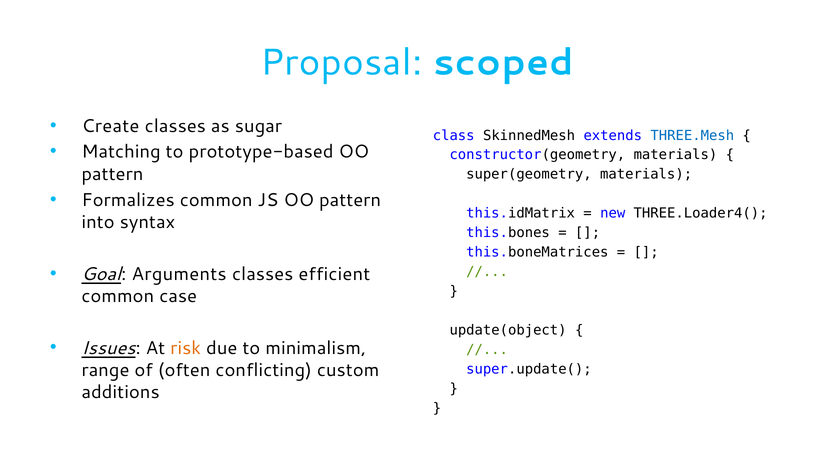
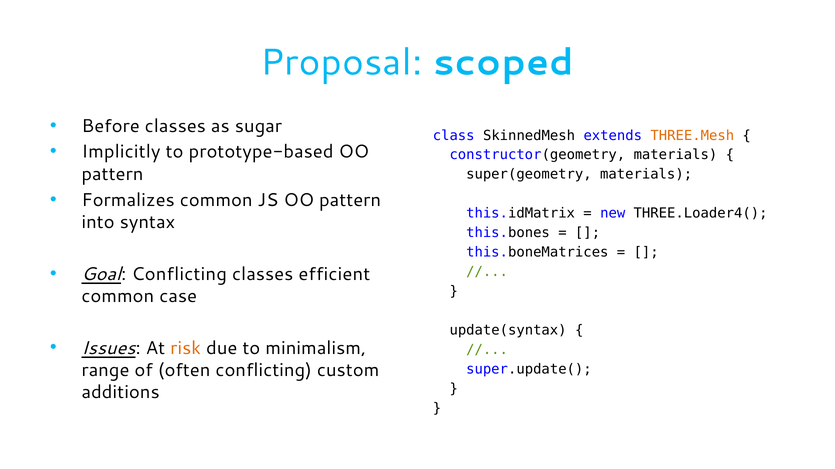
Create: Create -> Before (111, 126)
THREE.Mesh colour: blue -> orange (692, 136)
Matching: Matching -> Implicitly (121, 152)
Goal Arguments: Arguments -> Conflicting (179, 274)
update(object: update(object -> update(syntax (508, 331)
